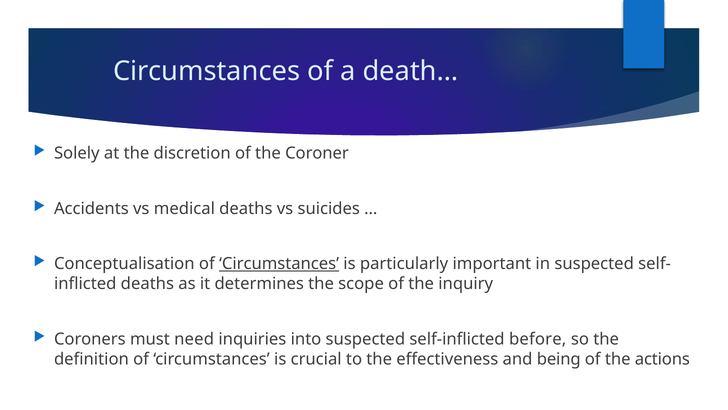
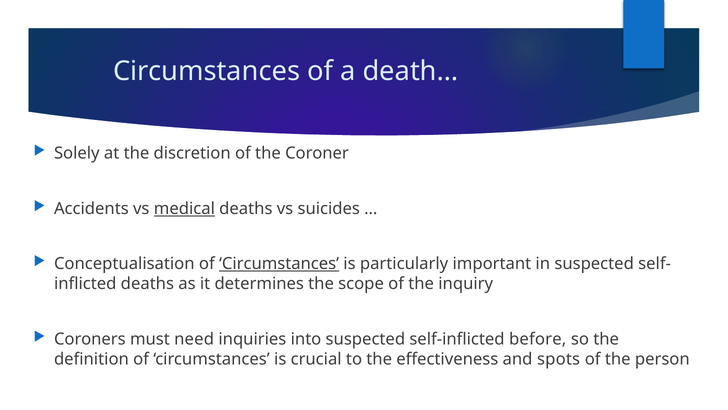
medical underline: none -> present (184, 208)
being: being -> spots (559, 359)
actions: actions -> person (662, 359)
